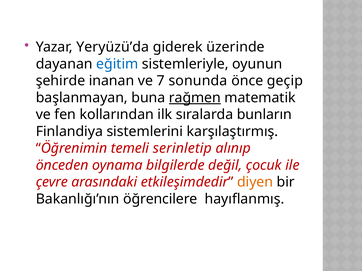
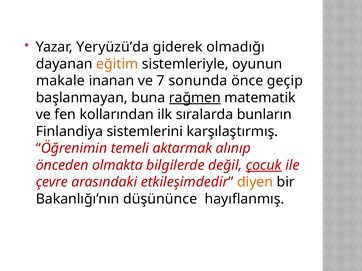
üzerinde: üzerinde -> olmadığı (235, 47)
eğitim colour: blue -> orange (117, 64)
şehirde: şehirde -> makale (60, 81)
serinletip: serinletip -> aktarmak (182, 149)
oynama: oynama -> olmakta (117, 166)
çocuk underline: none -> present (264, 166)
öğrencilere: öğrencilere -> düşününce (160, 199)
